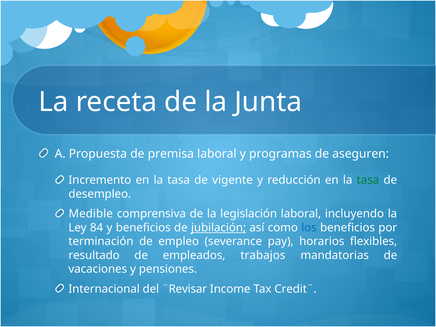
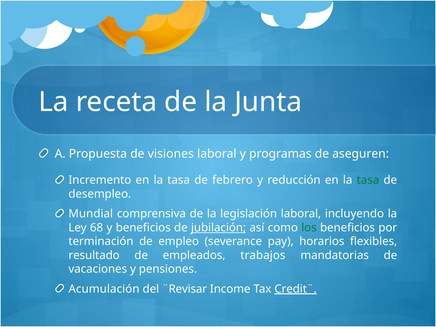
premisa: premisa -> visiones (171, 154)
vigente: vigente -> febrero (233, 180)
Medible: Medible -> Mundial (91, 214)
84: 84 -> 68 (97, 228)
los colour: blue -> green (309, 228)
Internacional: Internacional -> Acumulación (104, 289)
Credit¨ underline: none -> present (295, 289)
